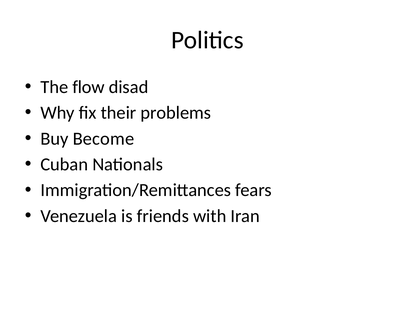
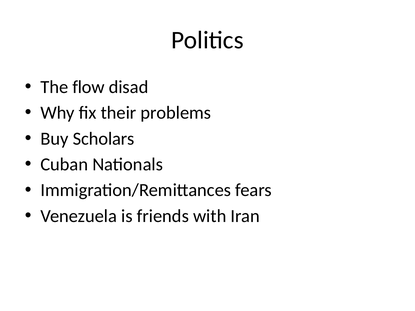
Become: Become -> Scholars (104, 139)
